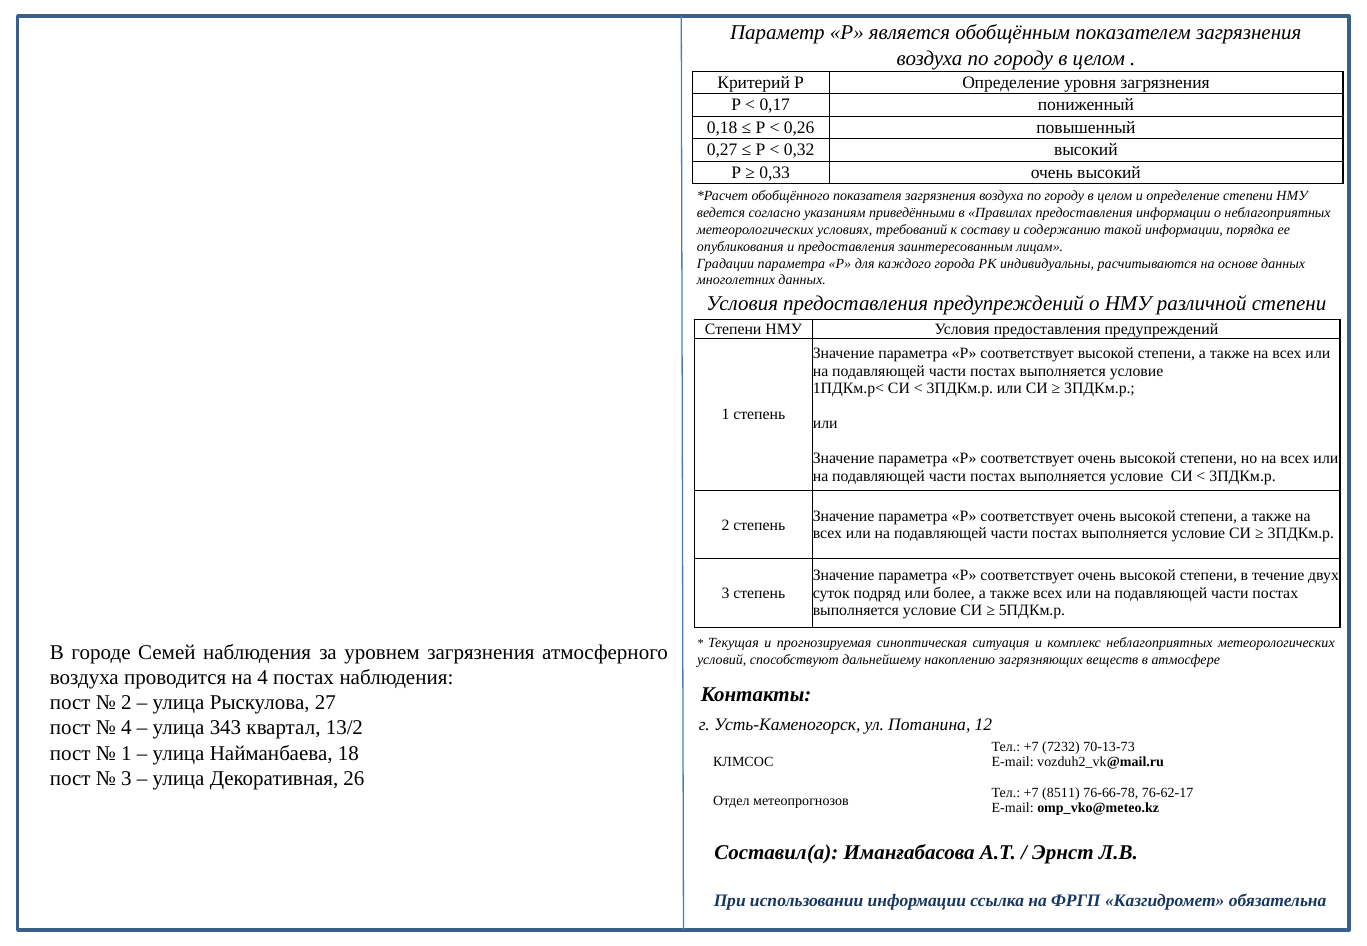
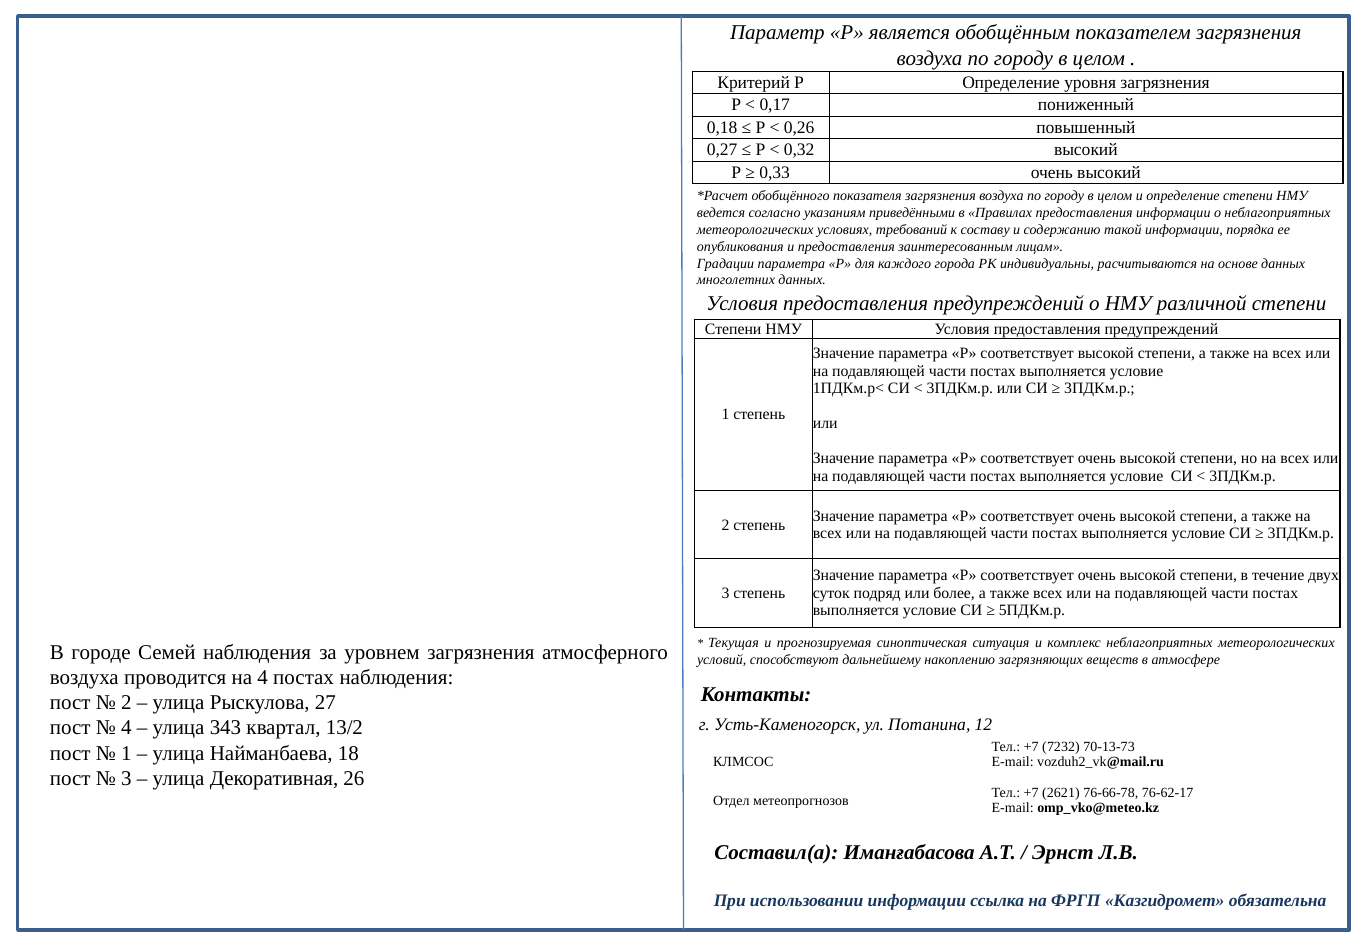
8511: 8511 -> 2621 (1061, 793)
